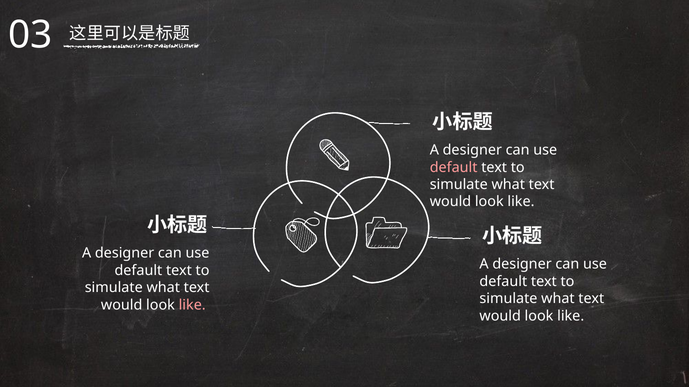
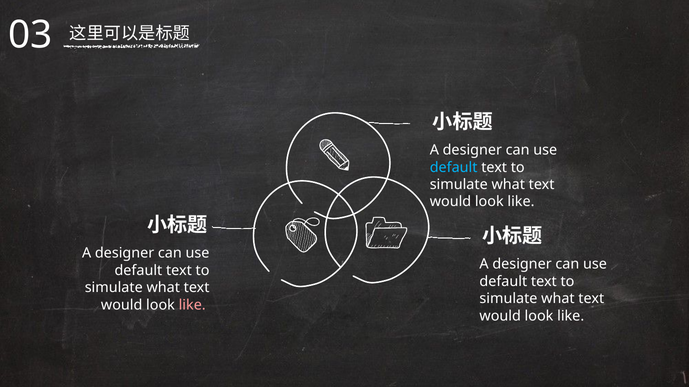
default colour: pink -> light blue (454, 168)
